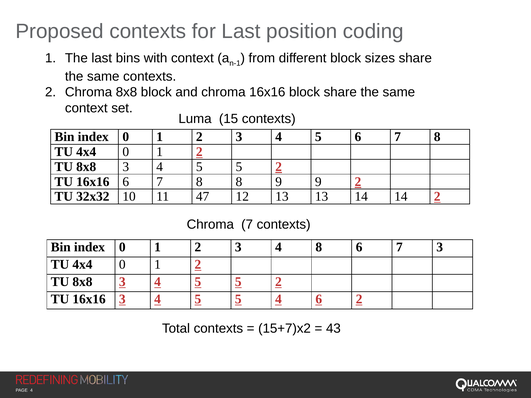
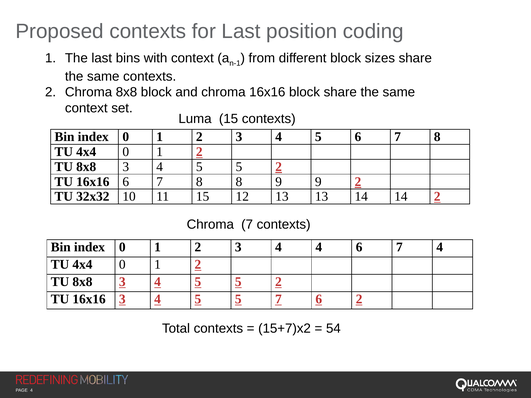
11 47: 47 -> 15 (203, 197)
4 8: 8 -> 4 (319, 247)
7 3: 3 -> 4 (440, 247)
5 4: 4 -> 7 (278, 299)
43: 43 -> 54 (333, 329)
